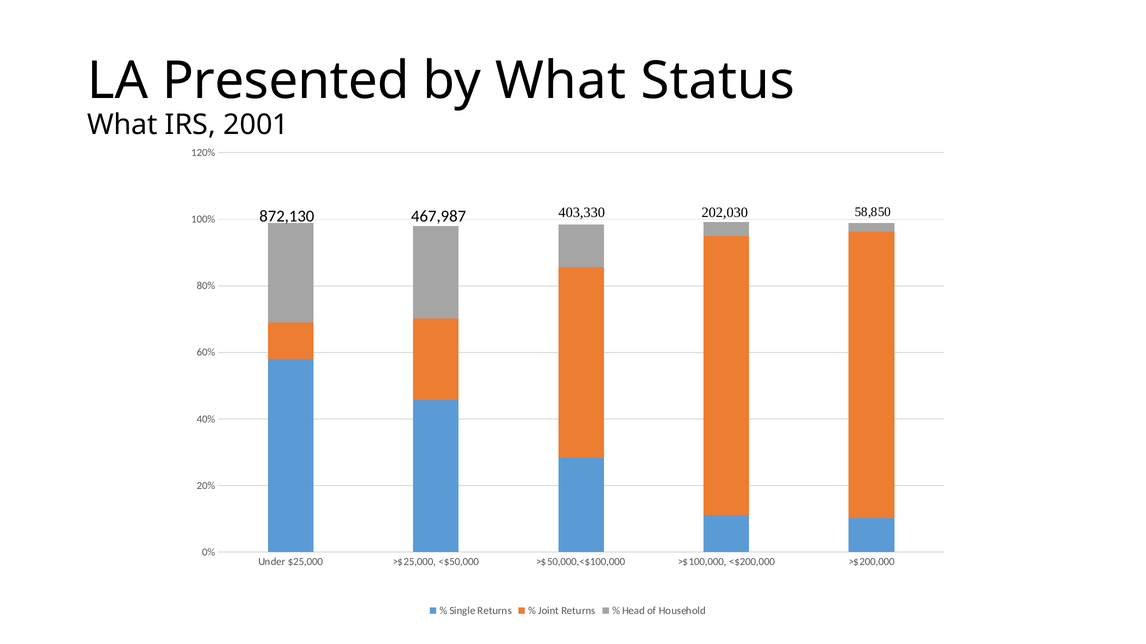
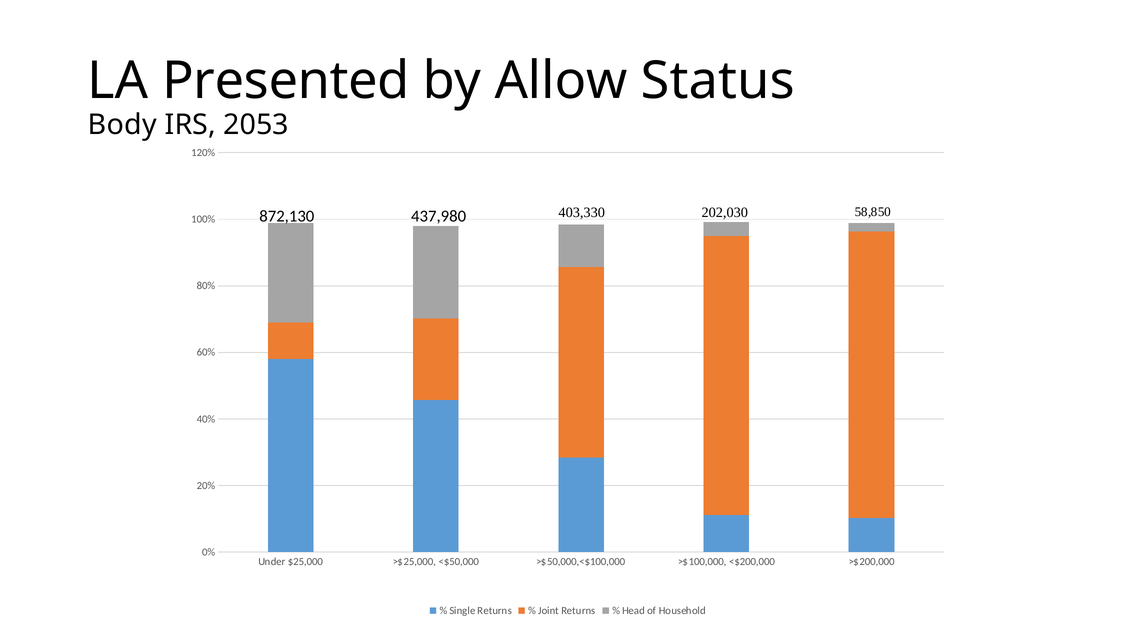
by What: What -> Allow (561, 81)
What: What -> Body (122, 125)
2001: 2001 -> 2053 (256, 125)
467,987: 467,987 -> 437,980 (439, 216)
